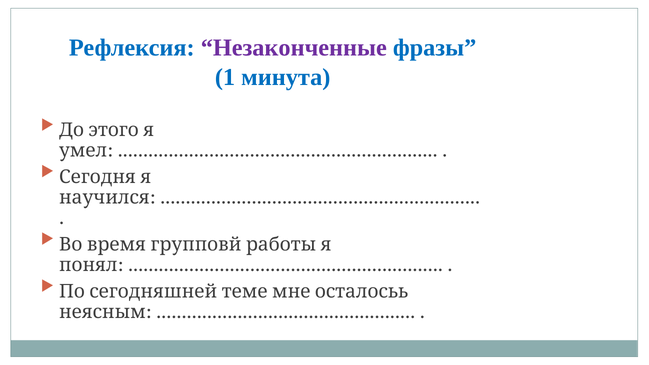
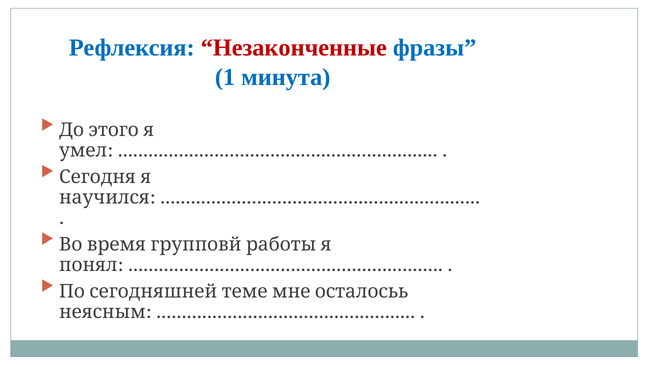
Незаконченные colour: purple -> red (294, 48)
